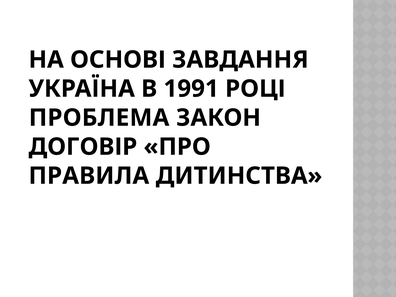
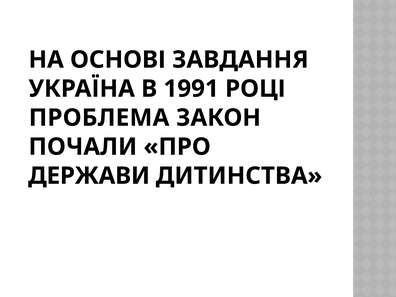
ДОГОВІР: ДОГОВІР -> ПОЧАЛИ (83, 147)
ПРАВИЛА: ПРАВИЛА -> ДЕРЖАВИ (89, 176)
